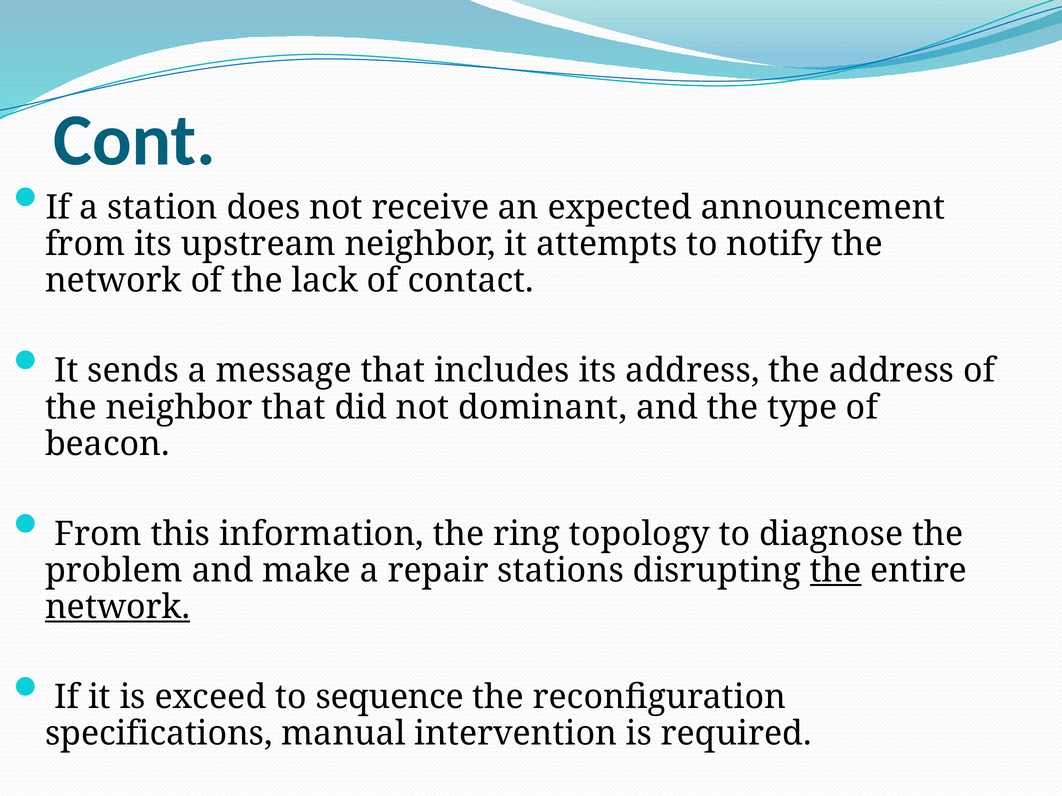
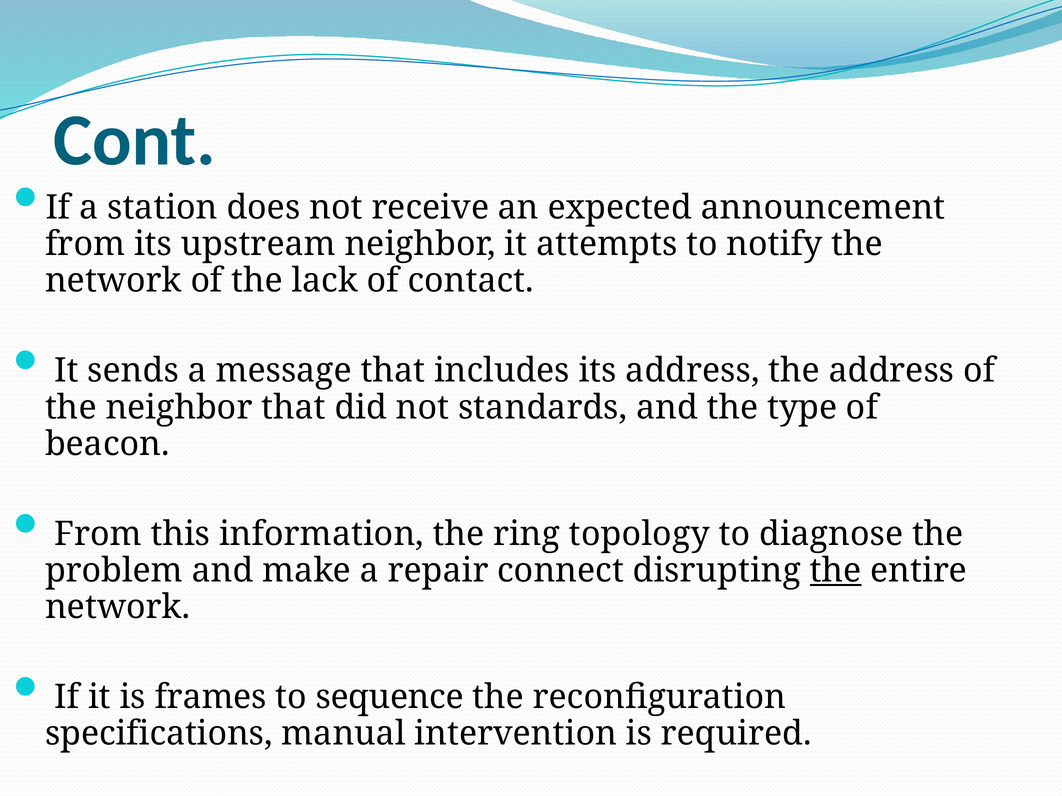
dominant: dominant -> standards (543, 408)
stations: stations -> connect (561, 571)
network underline: present -> none (118, 607)
exceed: exceed -> frames (211, 698)
